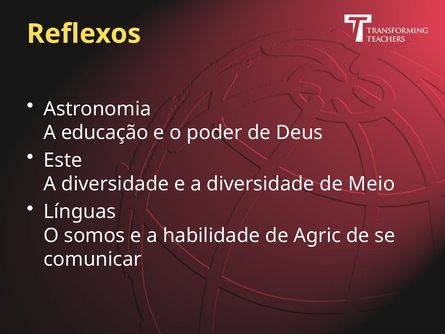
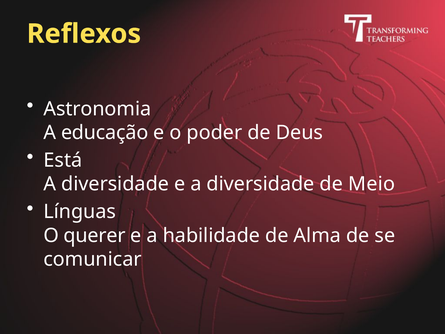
Este: Este -> Está (63, 160)
somos: somos -> querer (95, 235)
Agric: Agric -> Alma (317, 235)
